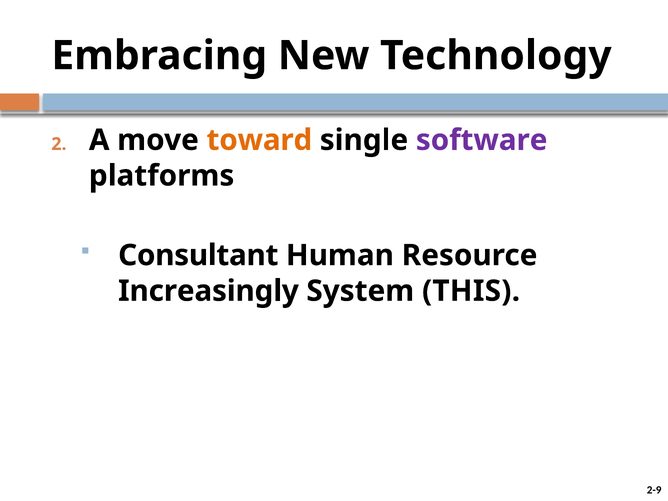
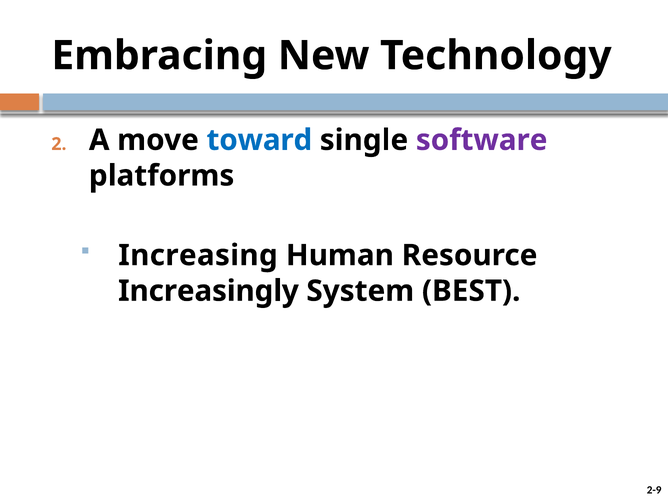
toward colour: orange -> blue (259, 140)
Consultant: Consultant -> Increasing (198, 255)
THIS: THIS -> BEST (471, 291)
